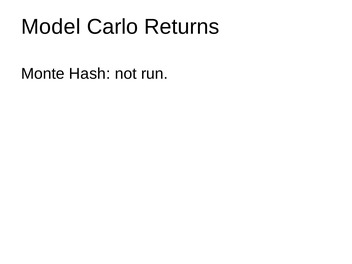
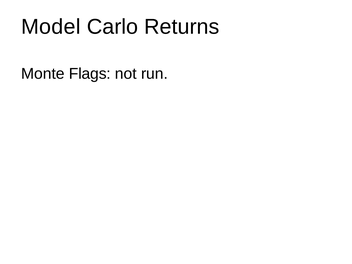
Hash: Hash -> Flags (90, 74)
